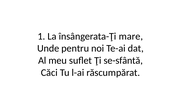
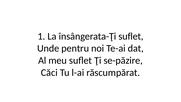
însângerata-Ţi mare: mare -> suflet (131, 36)
se-sfântă: se-sfântă -> se-păzire (123, 60)
